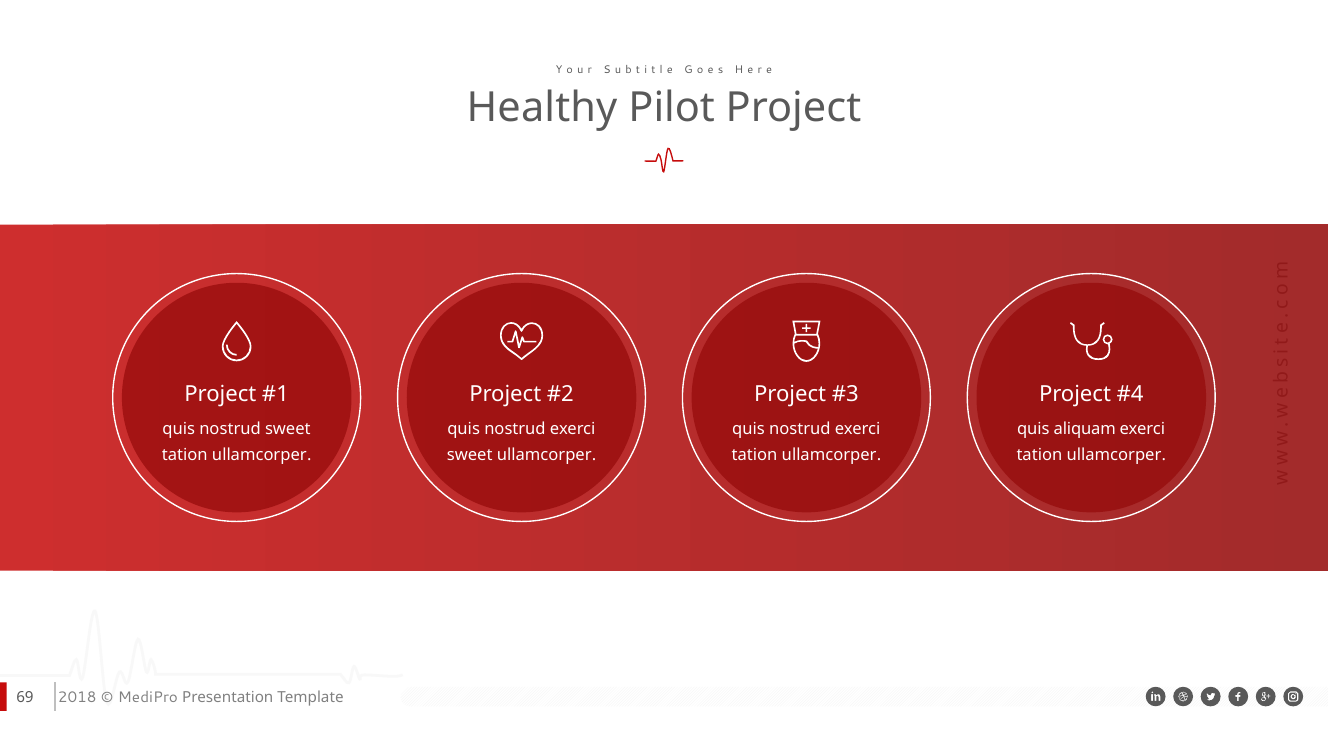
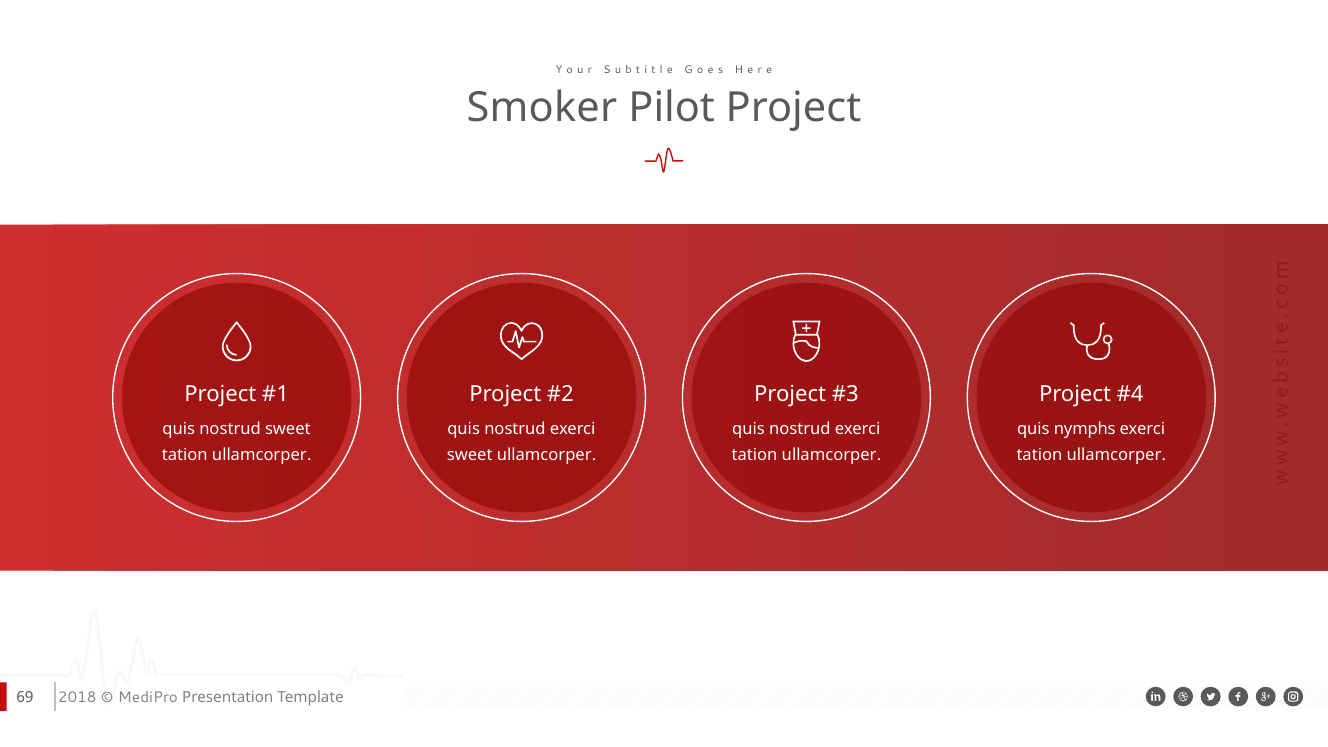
Healthy: Healthy -> Smoker (542, 108)
aliquam: aliquam -> nymphs (1085, 429)
